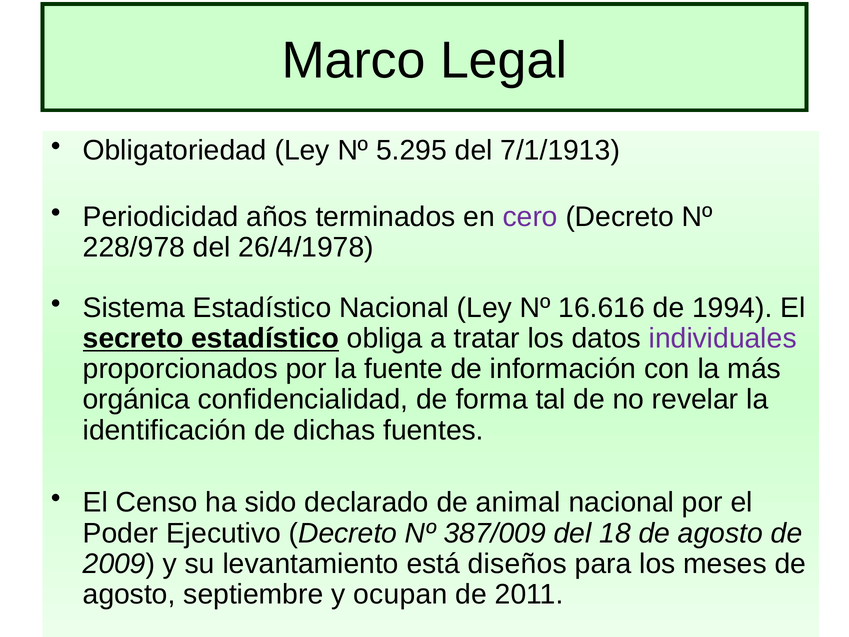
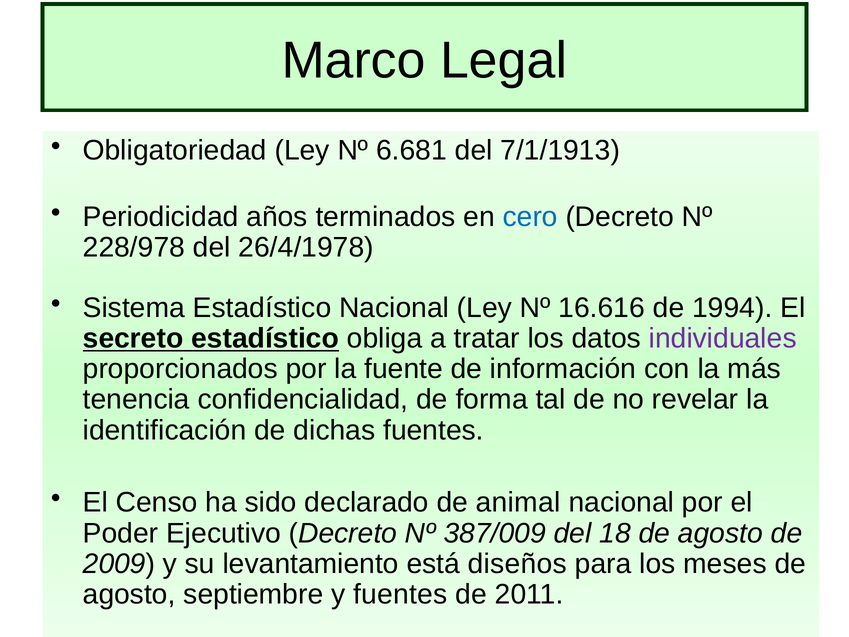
5.295: 5.295 -> 6.681 (412, 151)
cero colour: purple -> blue (530, 217)
orgánica: orgánica -> tenencia (136, 399)
y ocupan: ocupan -> fuentes (400, 594)
